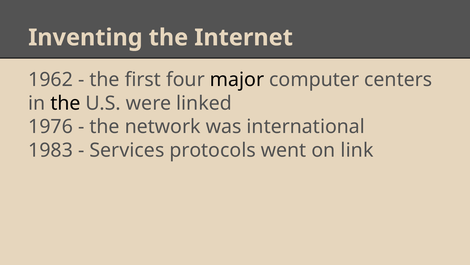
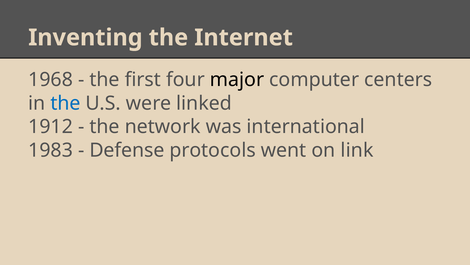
1962: 1962 -> 1968 (51, 80)
the colour: black -> blue (66, 103)
1976: 1976 -> 1912 (51, 127)
Services: Services -> Defense (127, 150)
